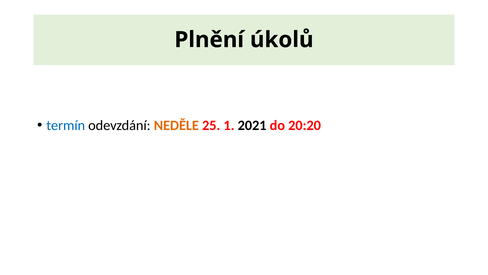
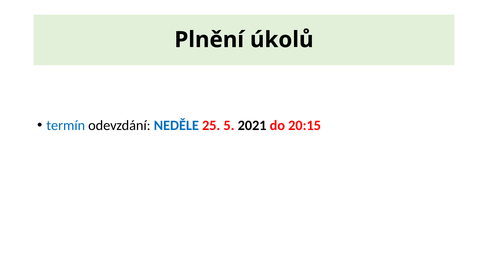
NEDĚLE colour: orange -> blue (176, 125)
1: 1 -> 5 (229, 125)
20:20: 20:20 -> 20:15 (305, 125)
